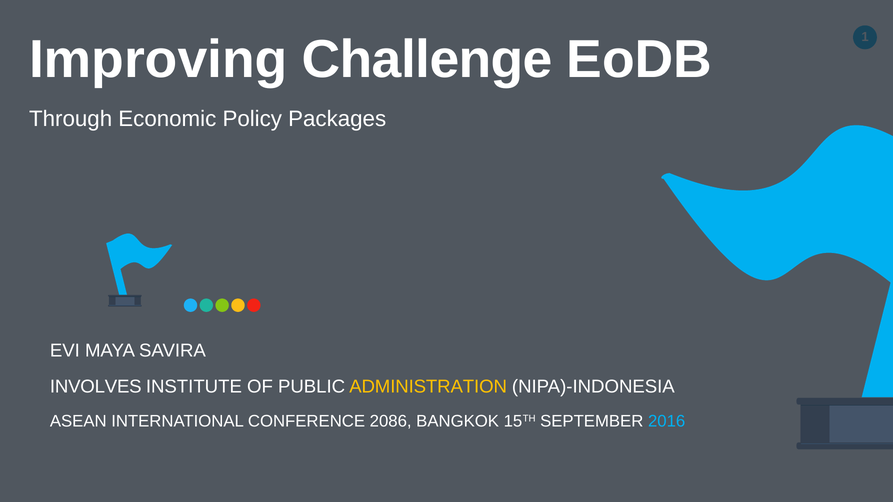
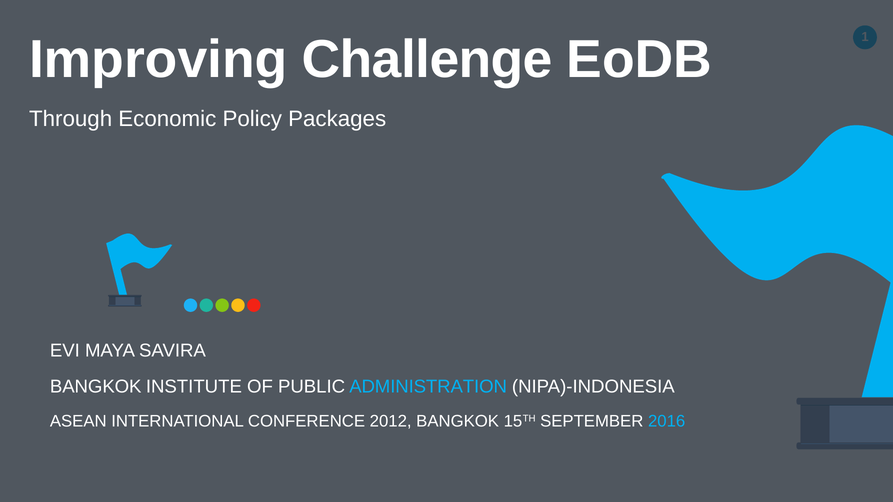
INVOLVES: INVOLVES -> BANGKOK (96, 387)
ADMINISTRATION colour: yellow -> light blue (428, 387)
2086: 2086 -> 2012 (391, 422)
